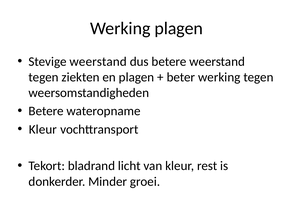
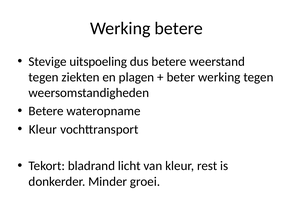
Werking plagen: plagen -> betere (179, 28)
Stevige weerstand: weerstand -> uitspoeling (98, 61)
